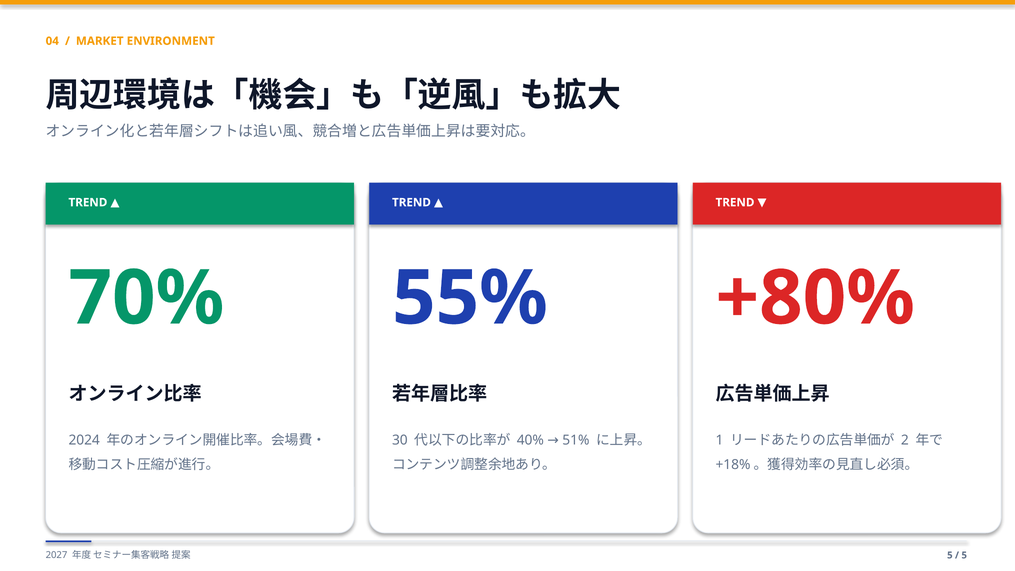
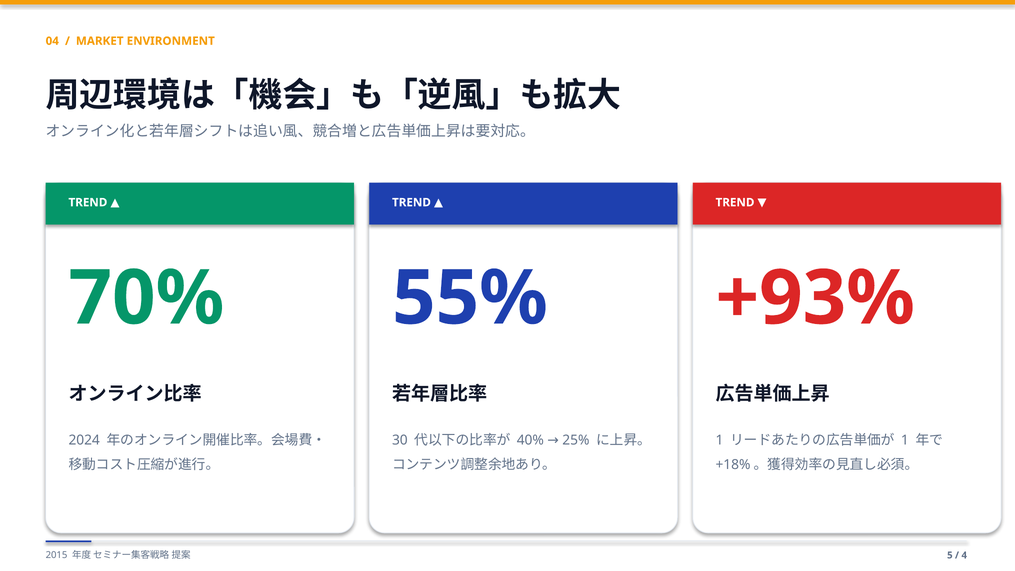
+80%: +80% -> +93% (815, 298)
51%: 51% -> 25% (576, 440)
2: 2 -> 1 (905, 440)
2027: 2027 -> 2015 (57, 555)
5: 5 -> 4 (964, 555)
